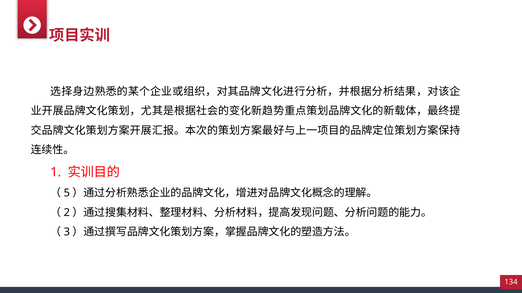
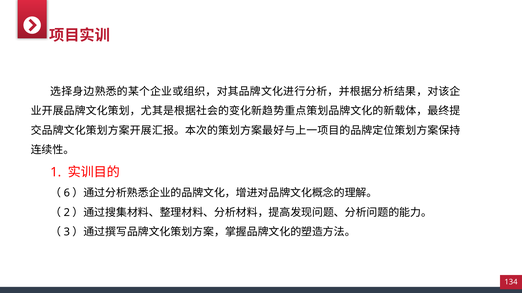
5: 5 -> 6 (67, 193)
